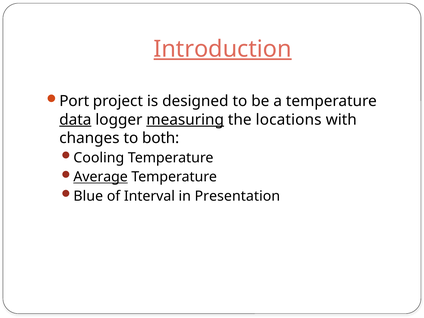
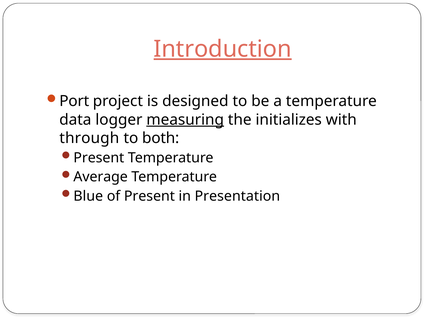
data underline: present -> none (75, 120)
locations: locations -> initializes (289, 120)
changes: changes -> through (89, 138)
Cooling: Cooling -> Present (99, 158)
Average underline: present -> none (101, 177)
of Interval: Interval -> Present (149, 196)
